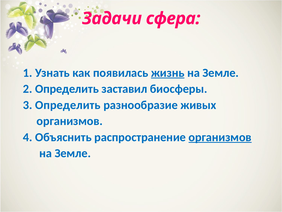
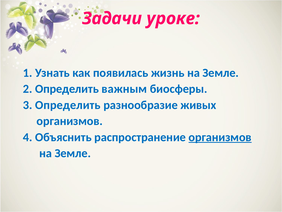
сфера: сфера -> уроке (173, 18)
жизнь underline: present -> none (168, 73)
заставил: заставил -> важным (124, 89)
